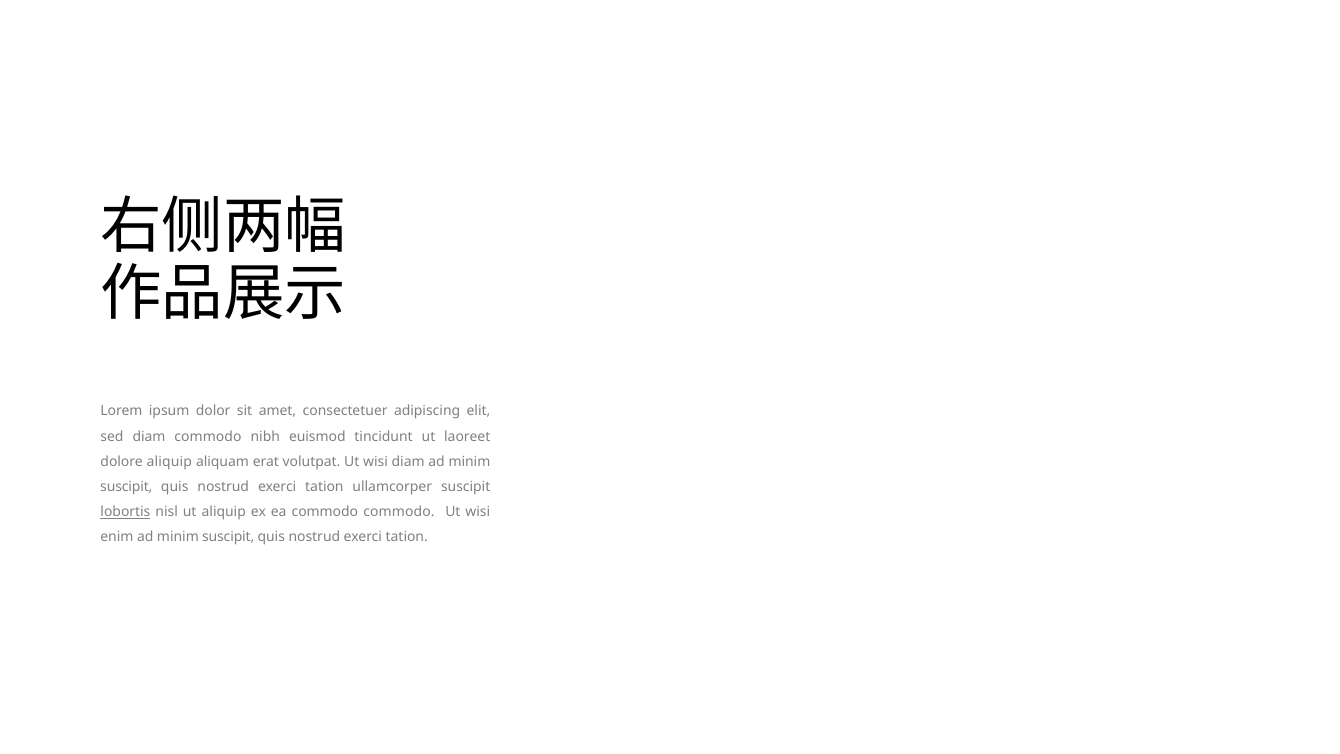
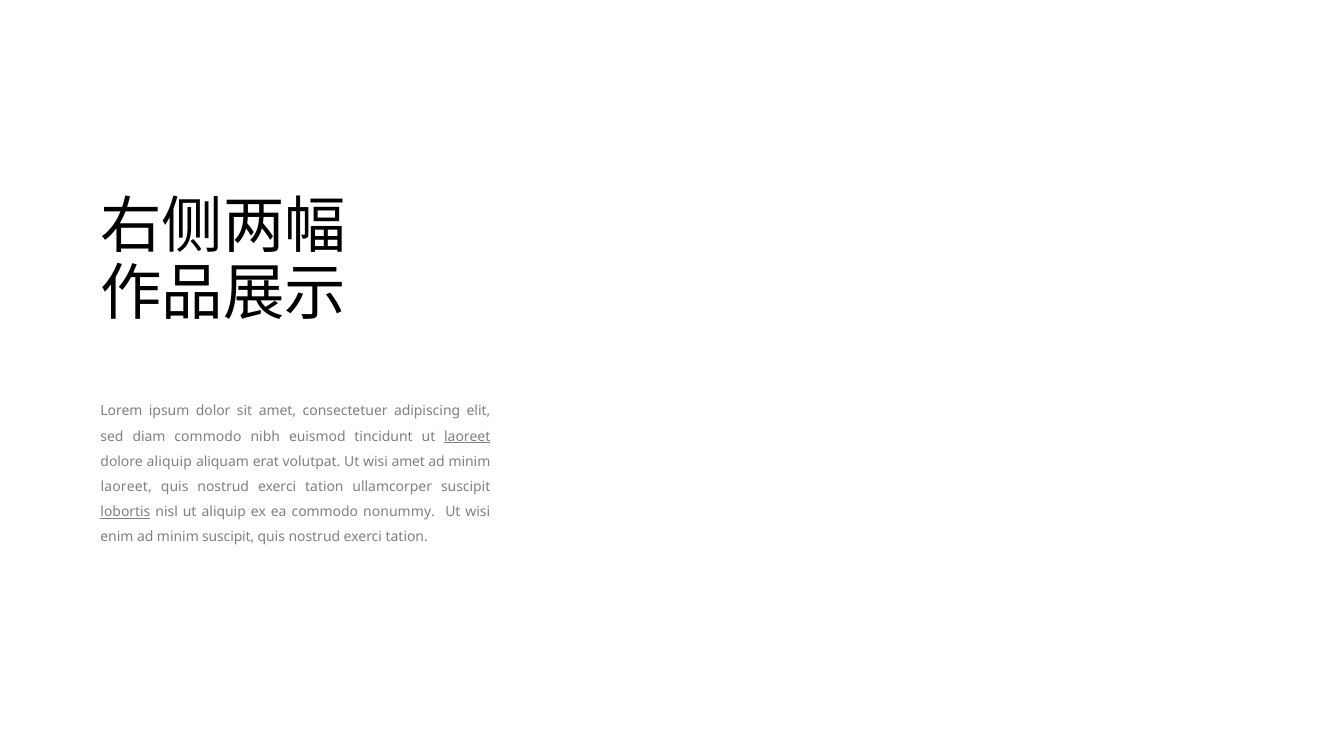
laoreet underline: none -> present (467, 436)
wisi diam: diam -> amet (408, 461)
suscipit: suscipit -> laoreet (126, 487)
commodo commodo: commodo -> nonummy (399, 512)
